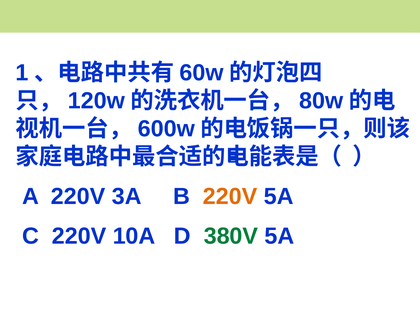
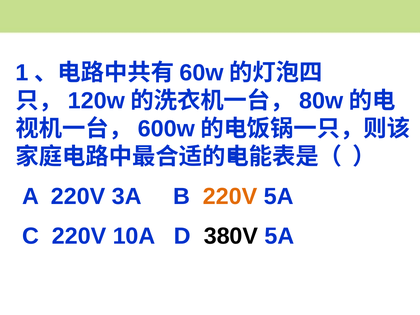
380V colour: green -> black (231, 236)
